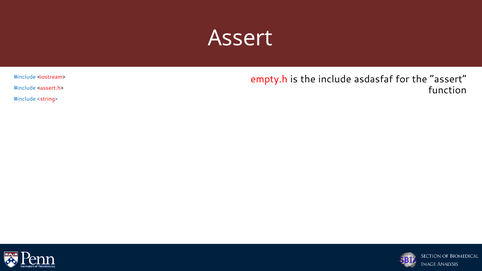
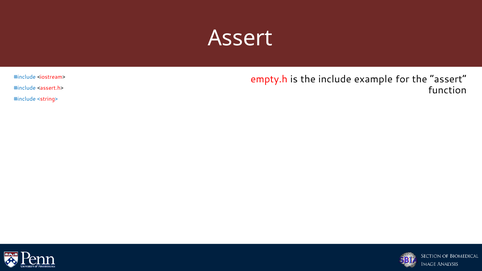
asdasfaf: asdasfaf -> example (373, 79)
